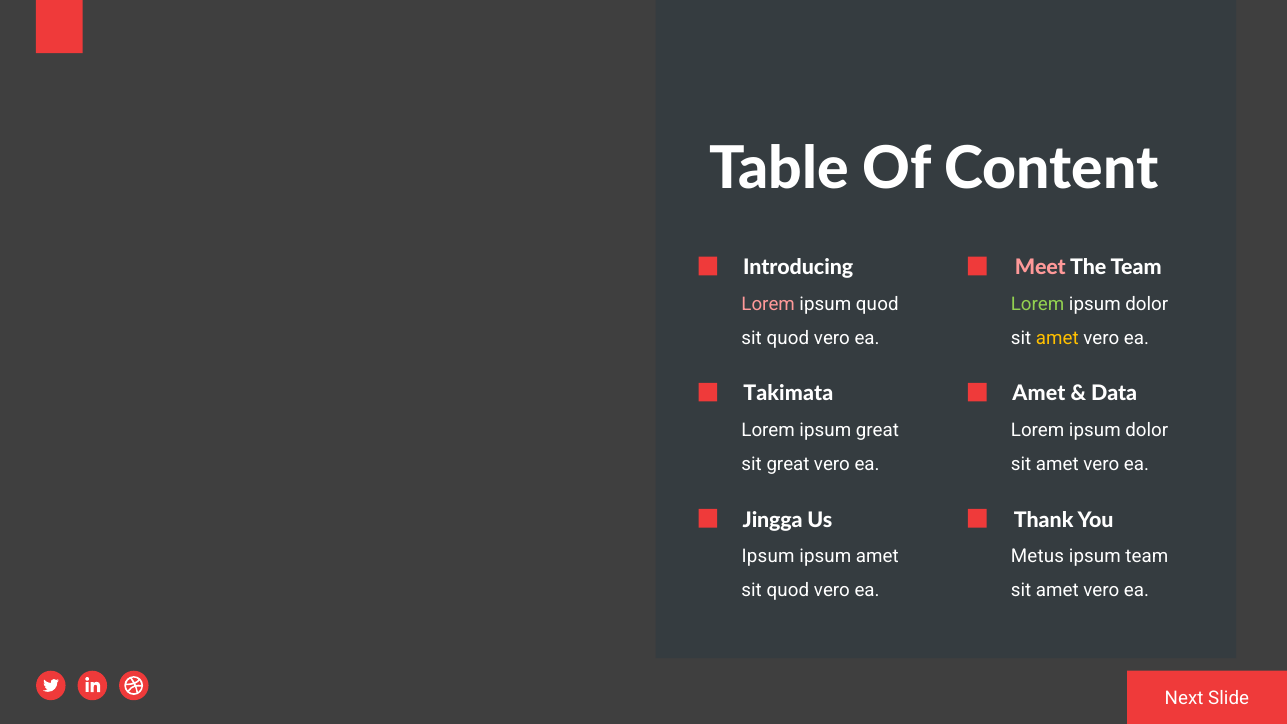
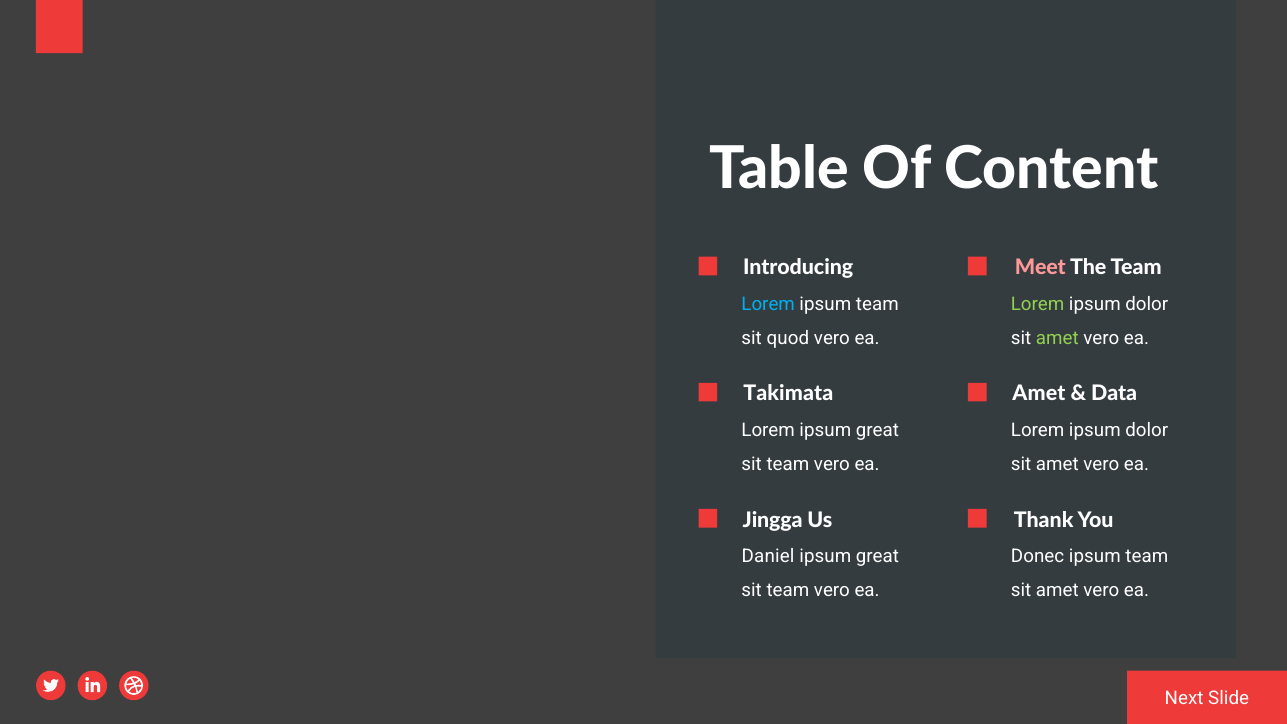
Lorem colour: pink -> light blue (768, 304)
quod: quod -> team (877, 304)
amet colour: yellow -> light green (1057, 338)
great: great -> team (788, 464)
Ipsum: Ipsum -> Daniel (768, 557)
amet: amet -> great (877, 557)
Metus: Metus -> Donec (1038, 557)
quod: quod -> team (788, 590)
